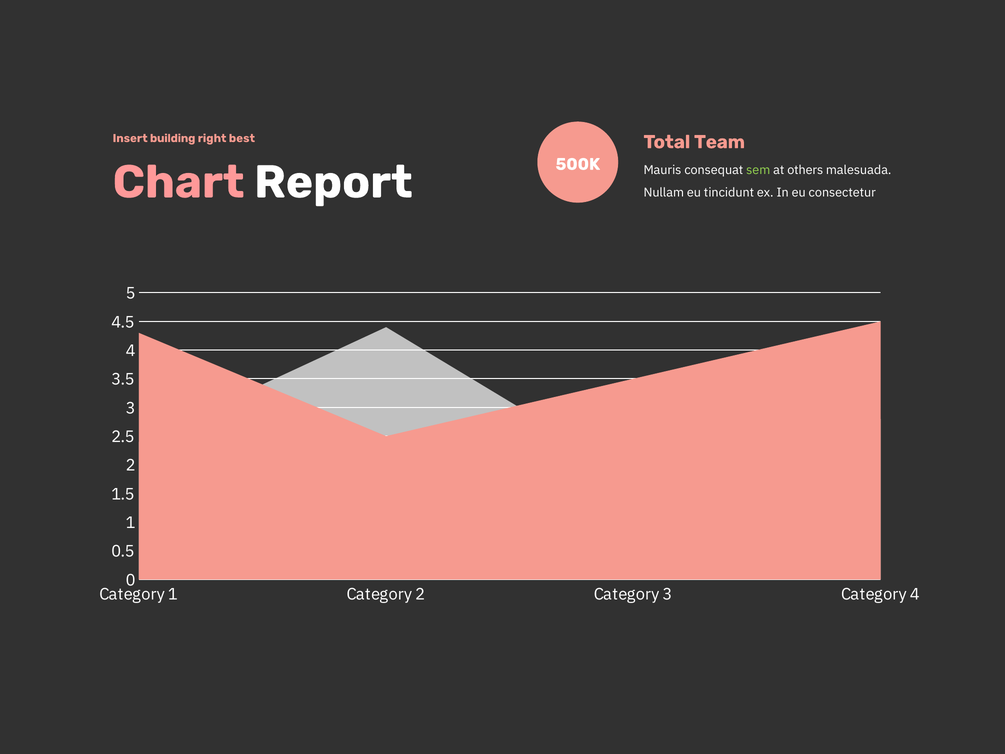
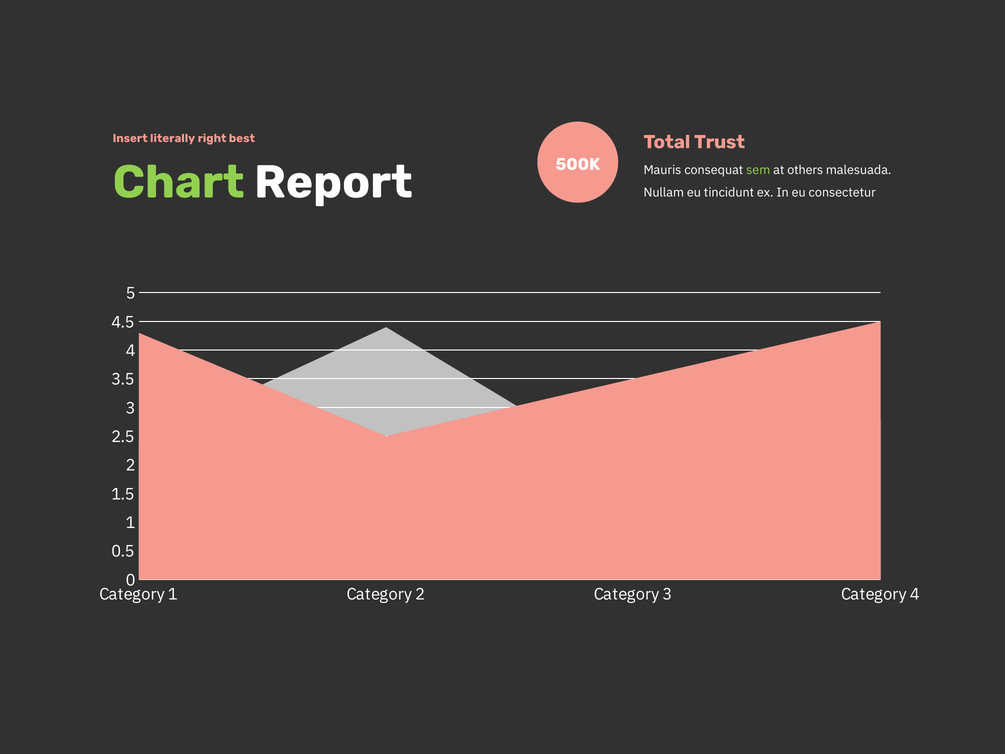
building: building -> literally (173, 138)
Team: Team -> Trust (719, 142)
Chart colour: pink -> light green (179, 182)
